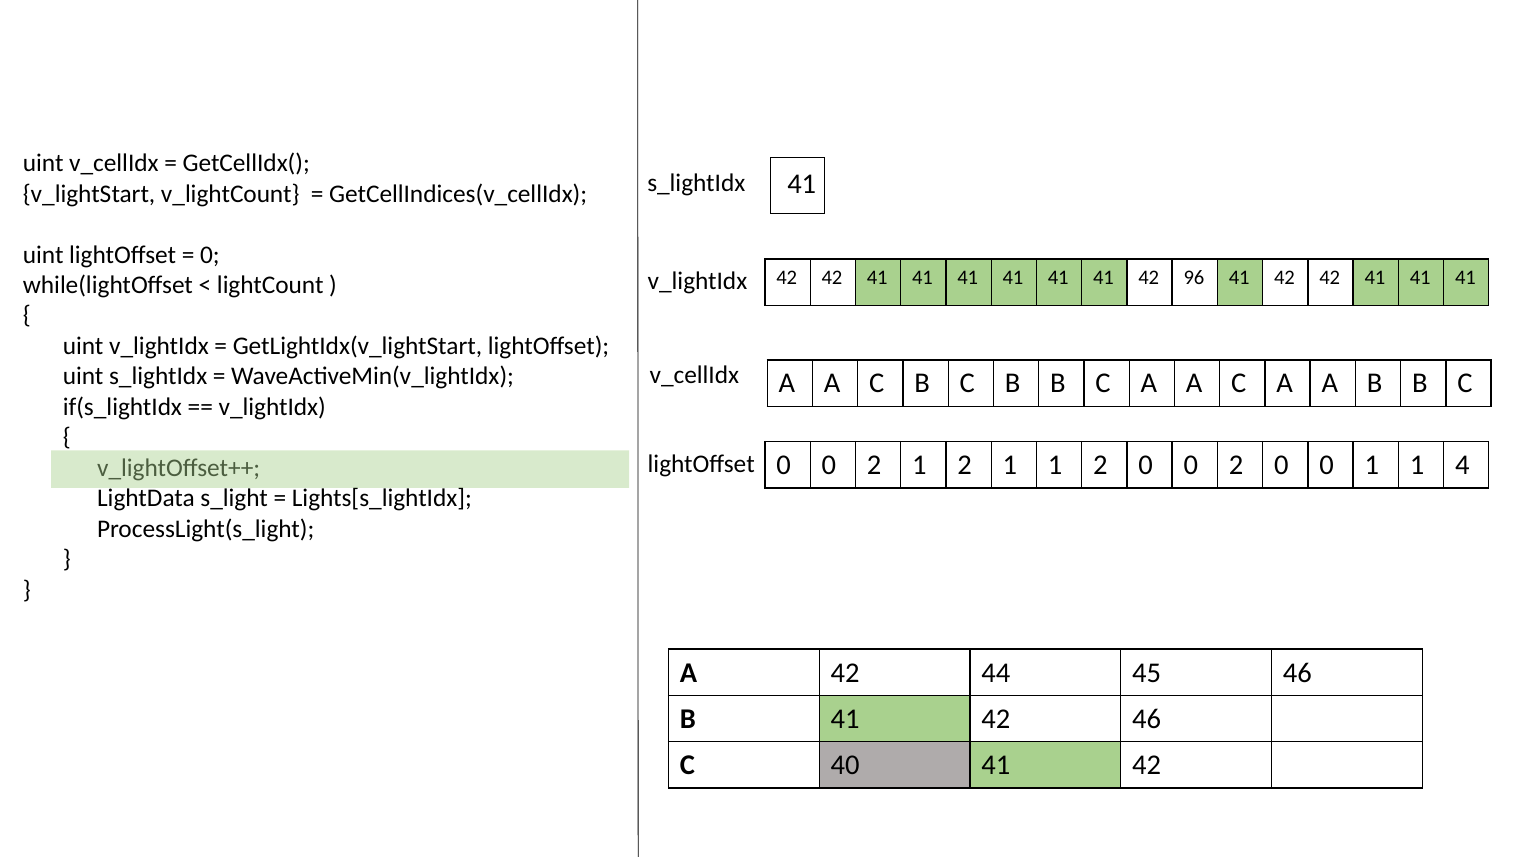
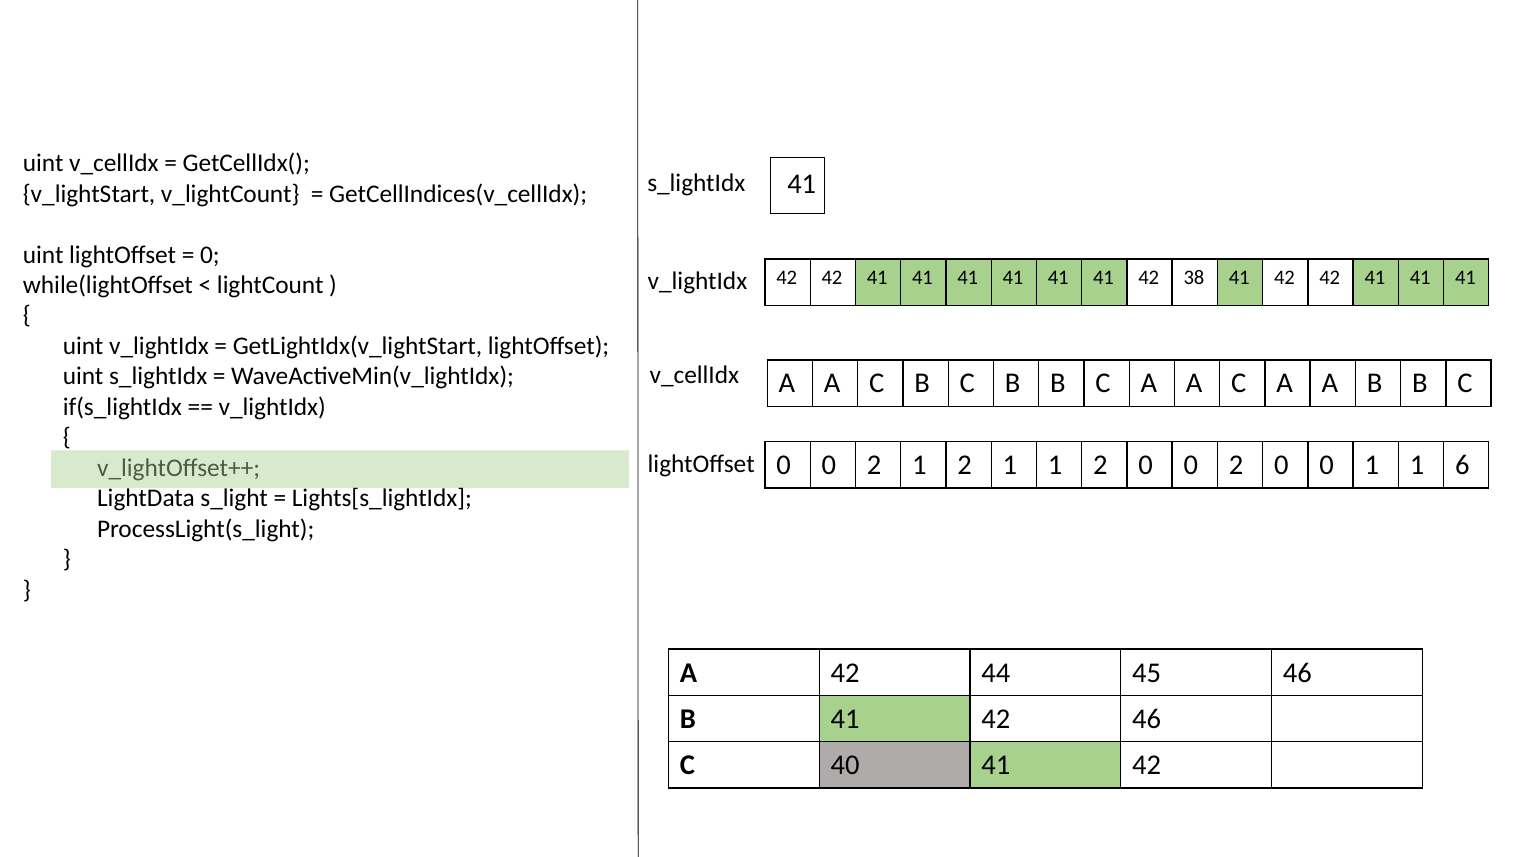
96: 96 -> 38 (1194, 277)
4: 4 -> 6 (1462, 465)
